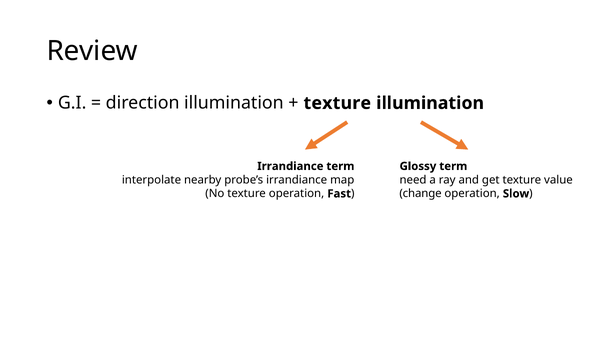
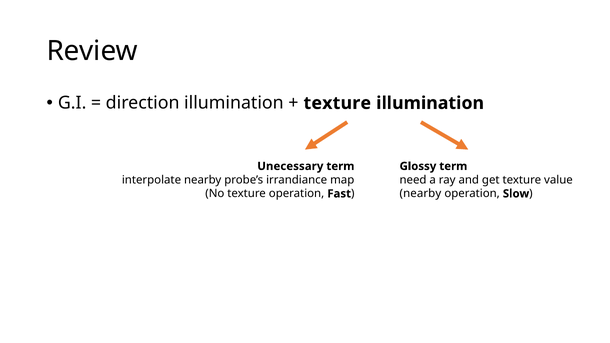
Irrandiance: Irrandiance -> Unecessary (290, 166)
change: change -> nearby (420, 194)
